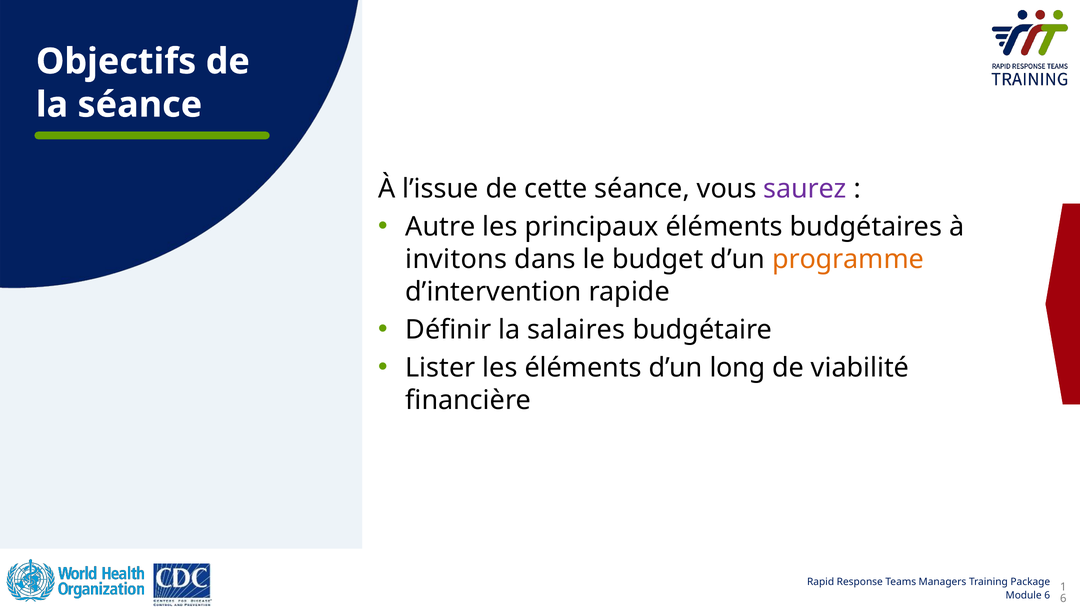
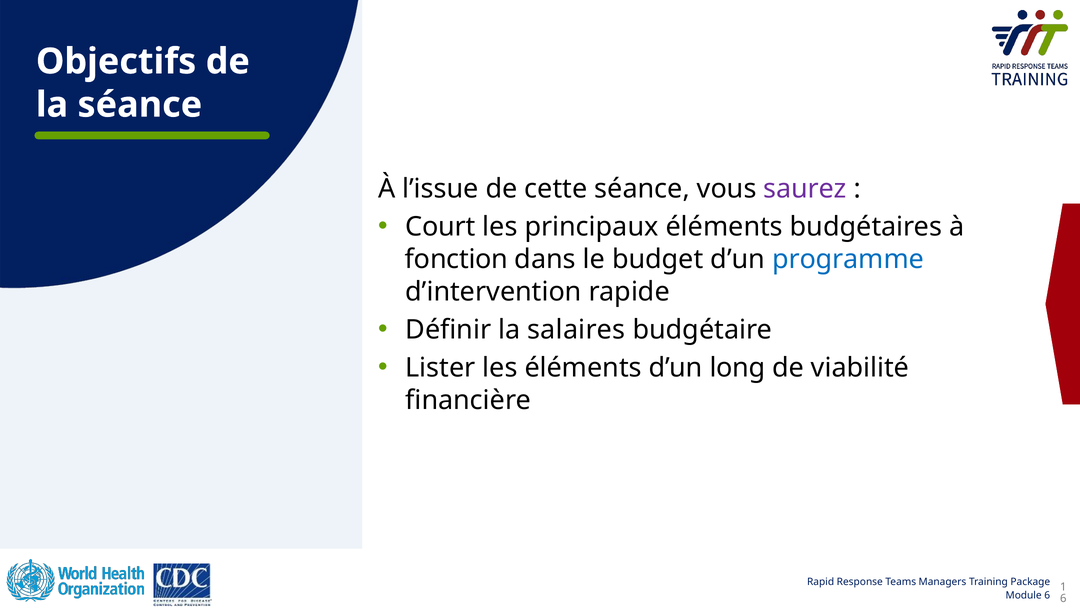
Autre: Autre -> Court (440, 227)
invitons: invitons -> fonction (456, 259)
programme colour: orange -> blue (848, 259)
